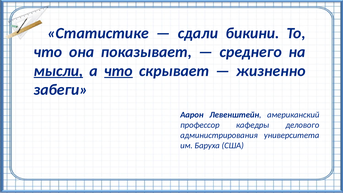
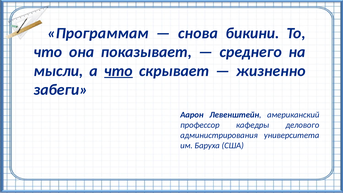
Статистике: Статистике -> Программам (98, 33)
сдали: сдали -> снова (198, 33)
мысли underline: present -> none (58, 71)
